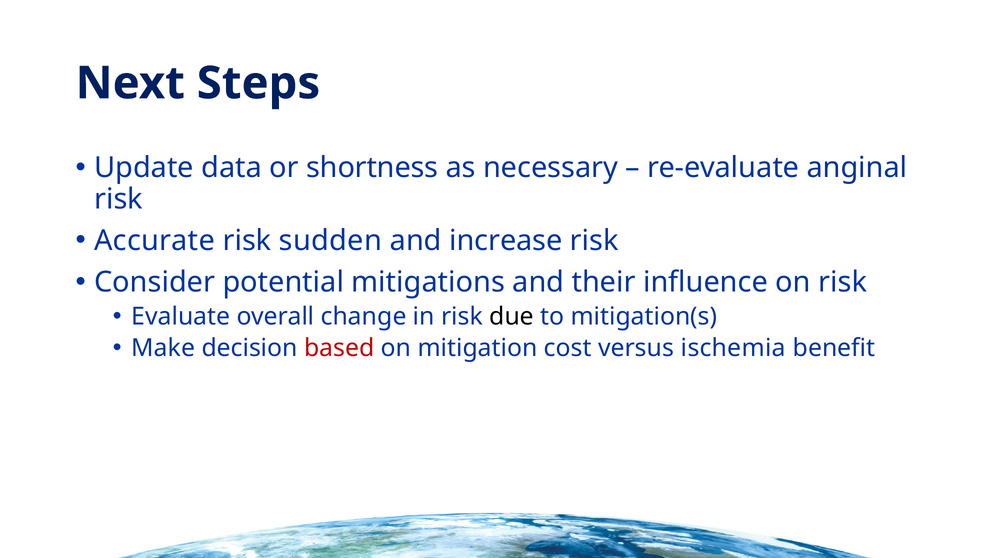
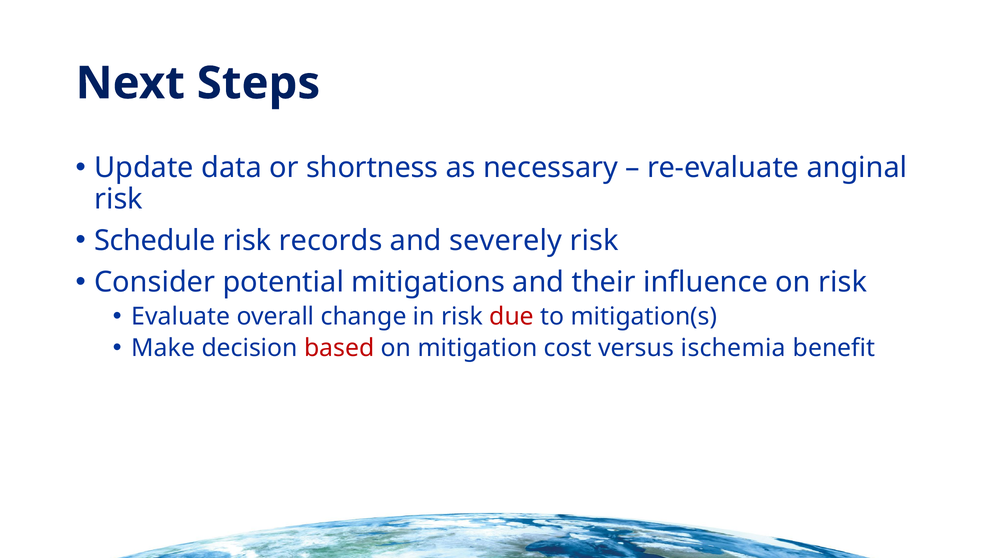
Accurate: Accurate -> Schedule (155, 241)
sudden: sudden -> records (331, 241)
increase: increase -> severely (506, 241)
due colour: black -> red (512, 316)
